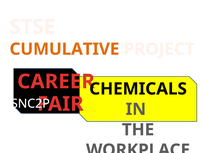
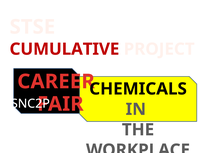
CUMULATIVE colour: orange -> red (64, 49)
